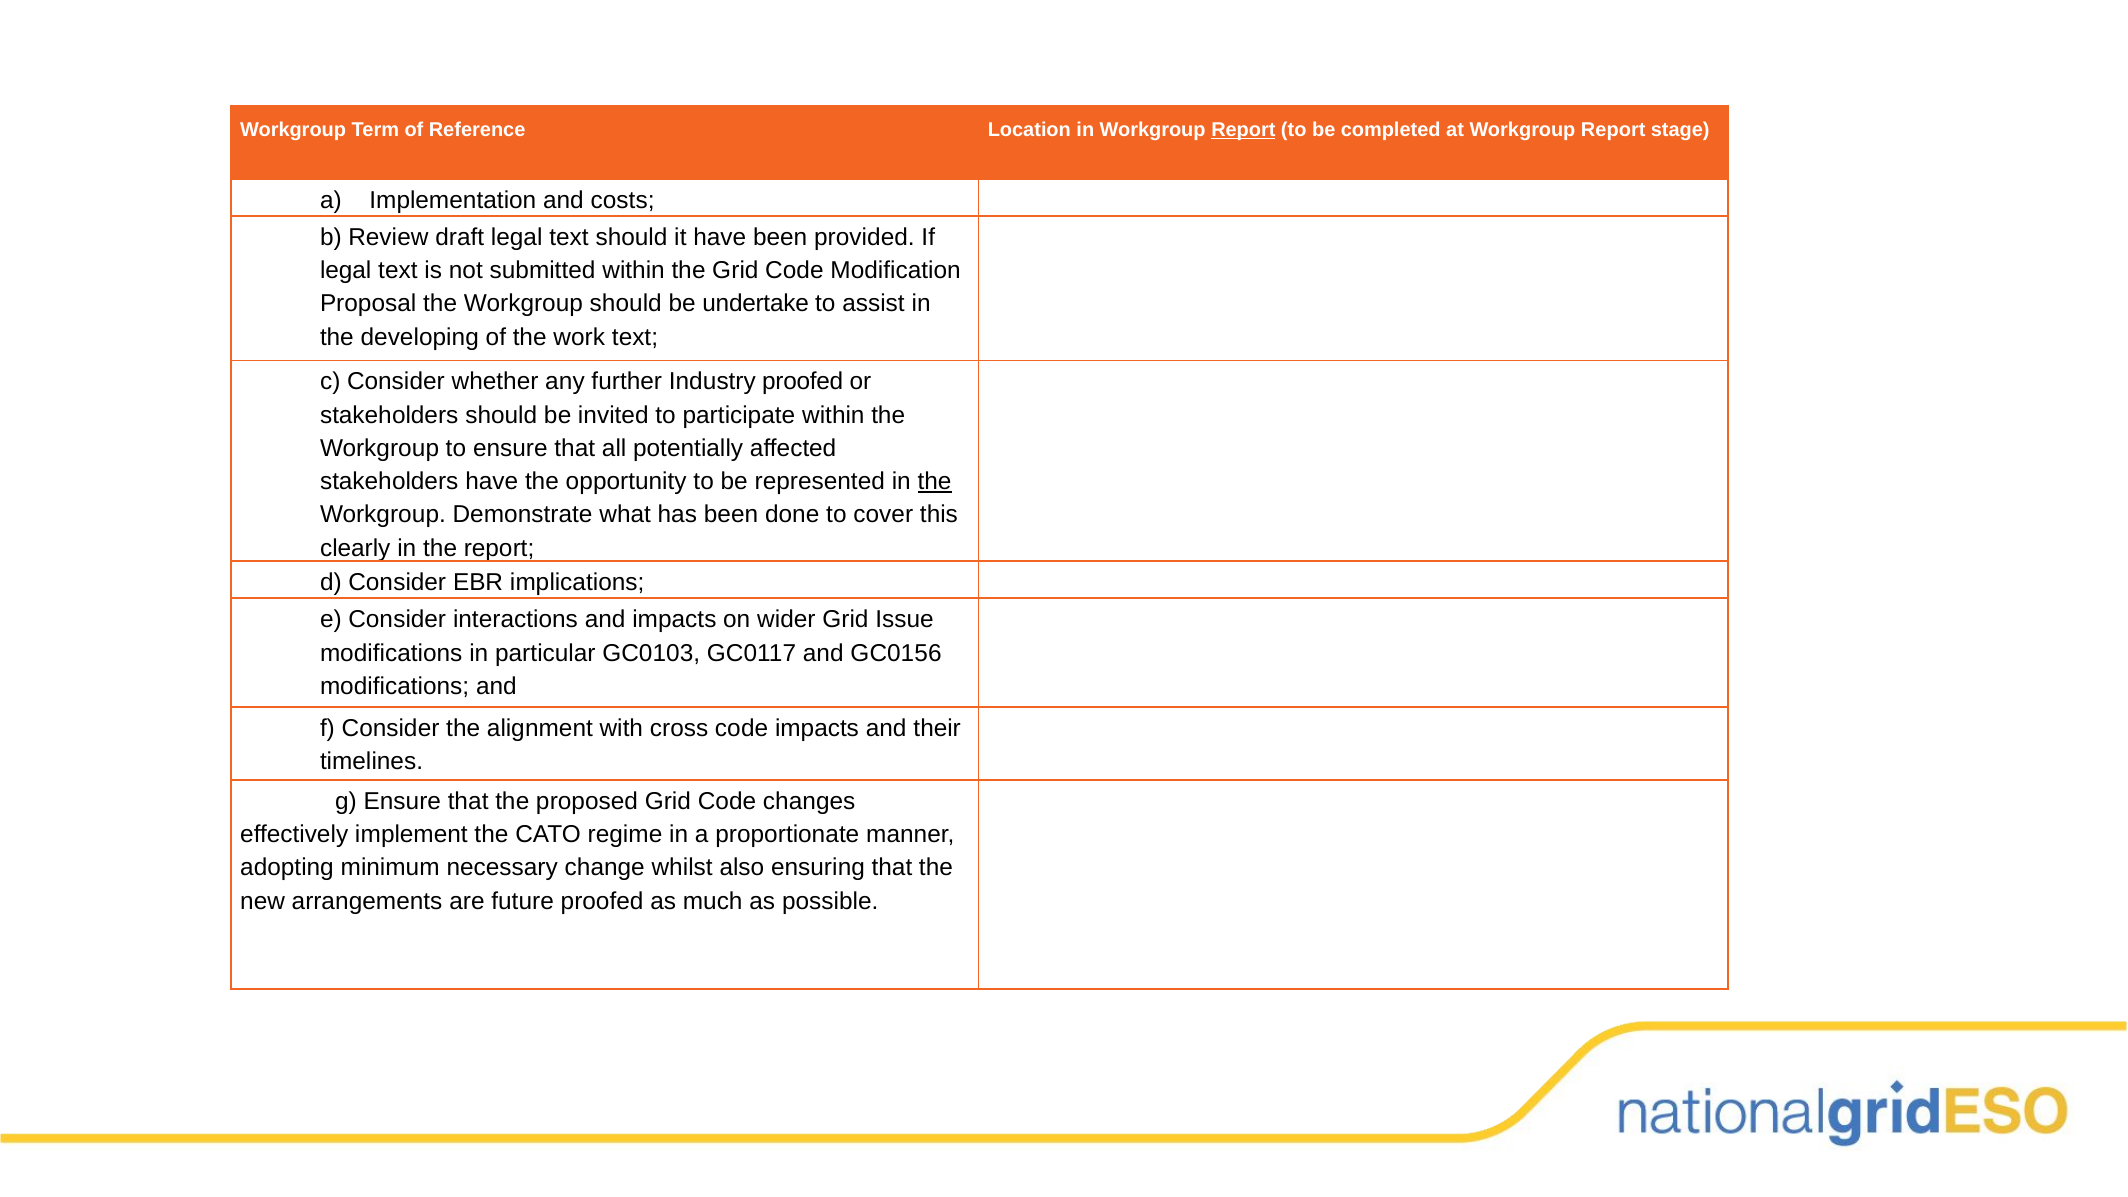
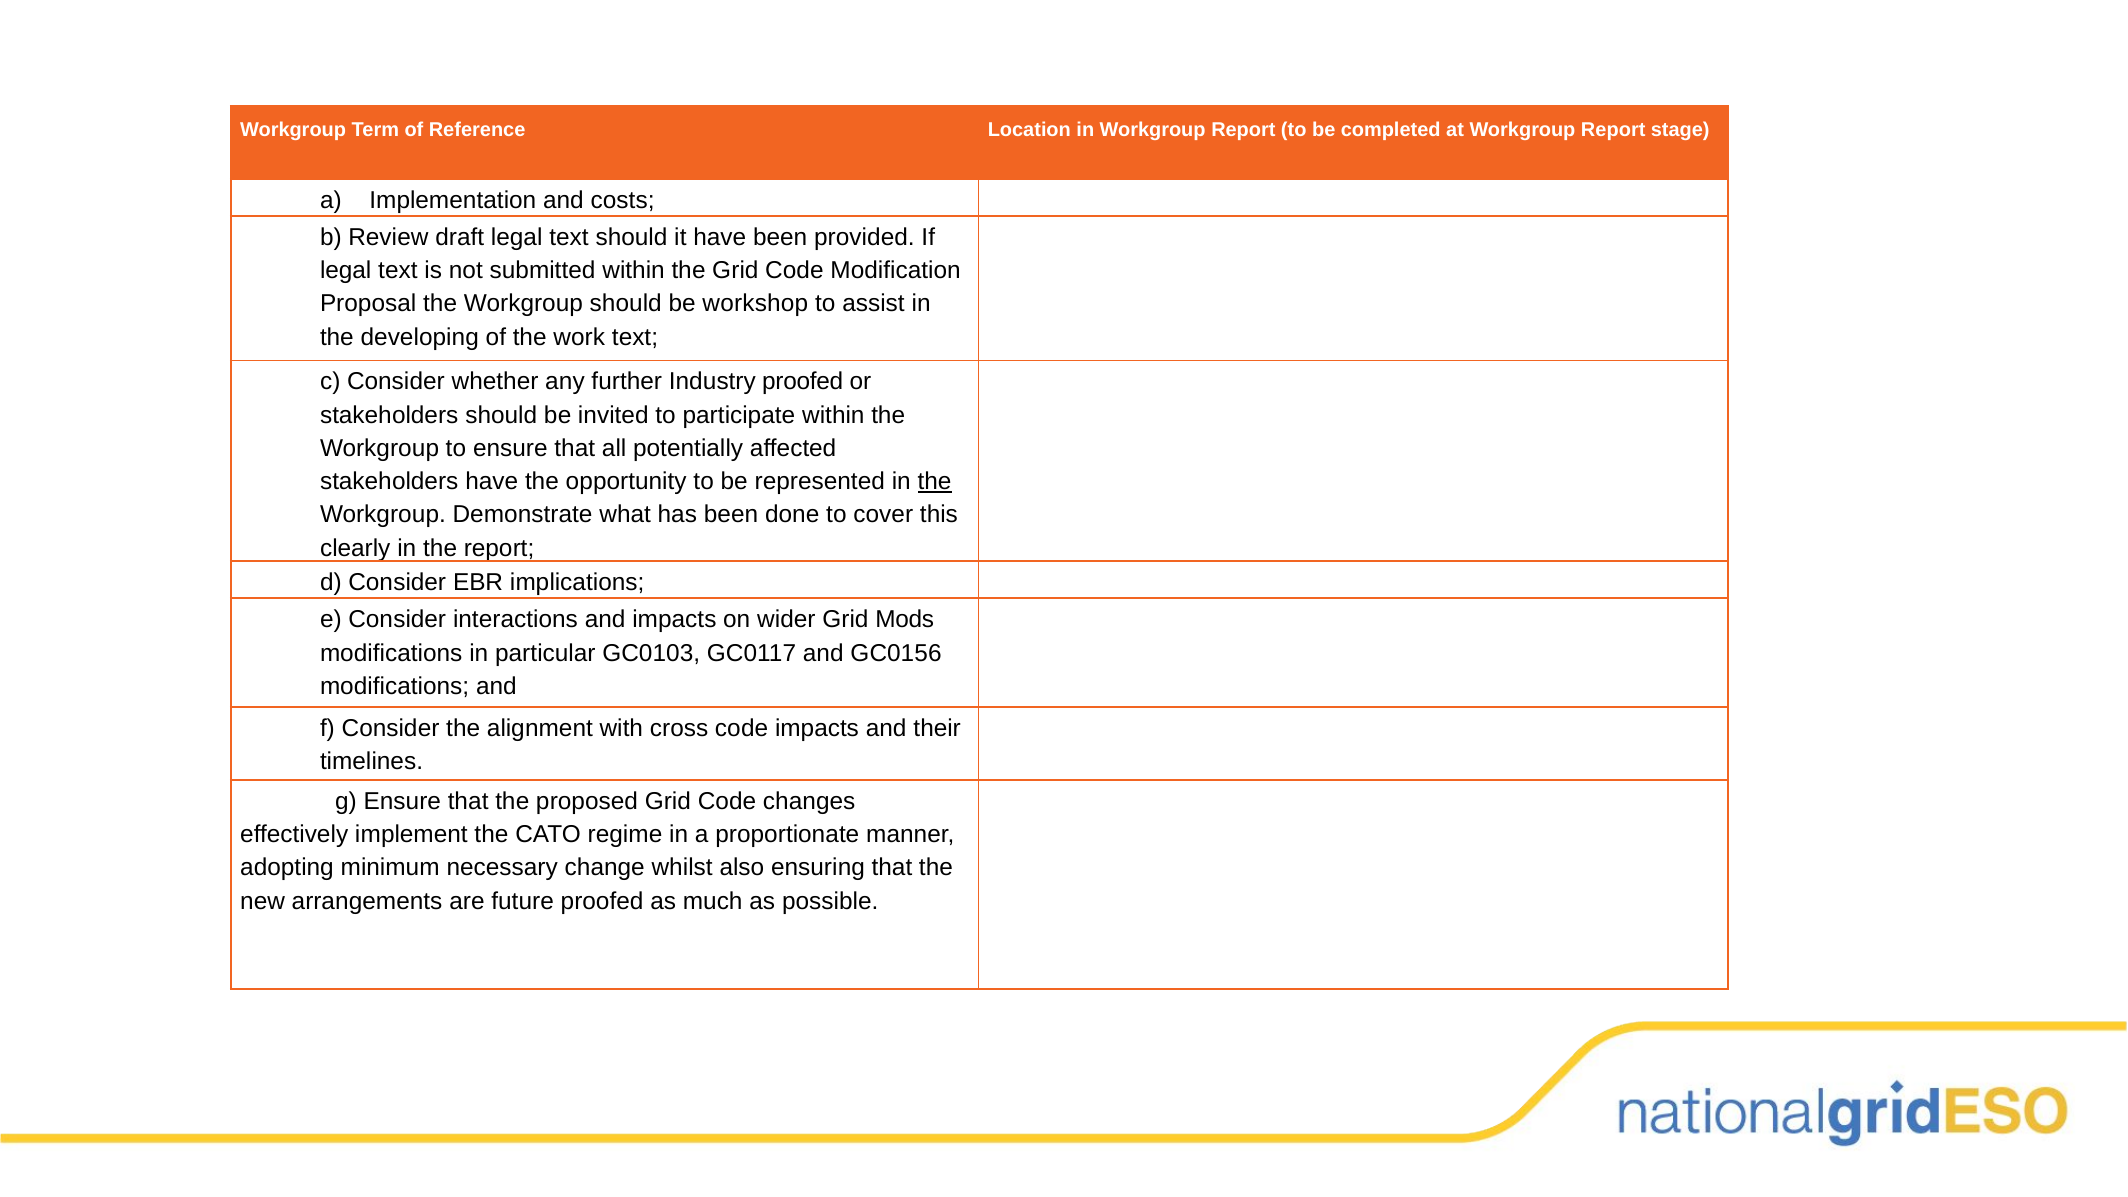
Report underline: present -> none (1243, 130)
undertake: undertake -> workshop (755, 304)
Issue: Issue -> Mods (905, 620)
